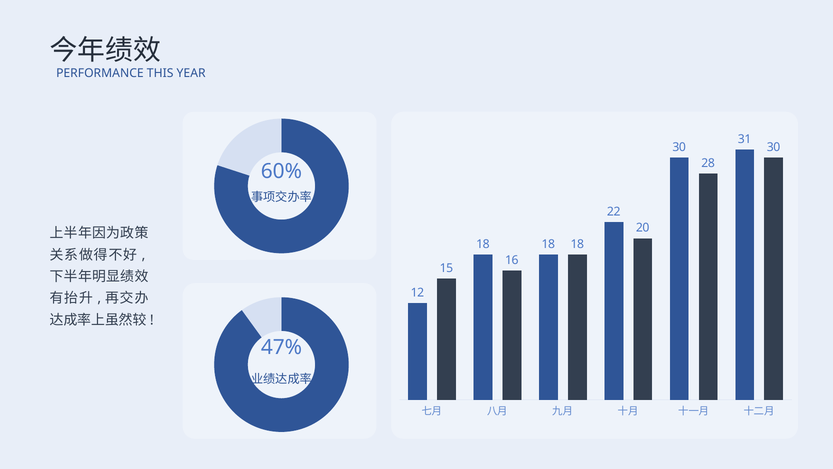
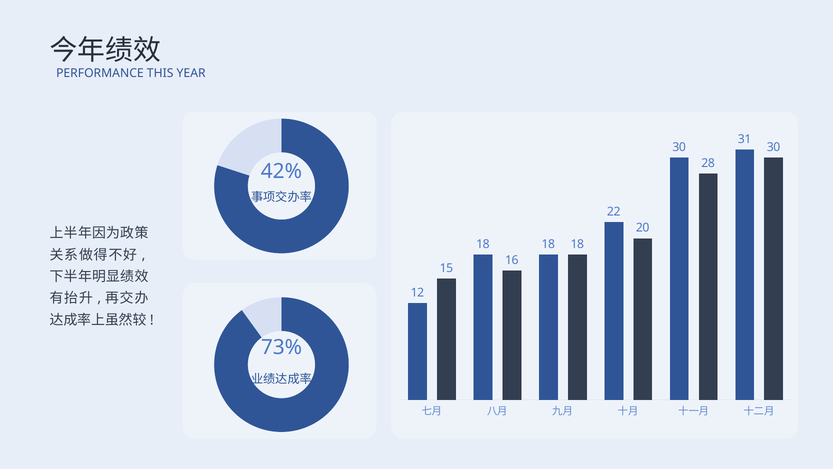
60%: 60% -> 42% (281, 171)
47%: 47% -> 73% (281, 347)
